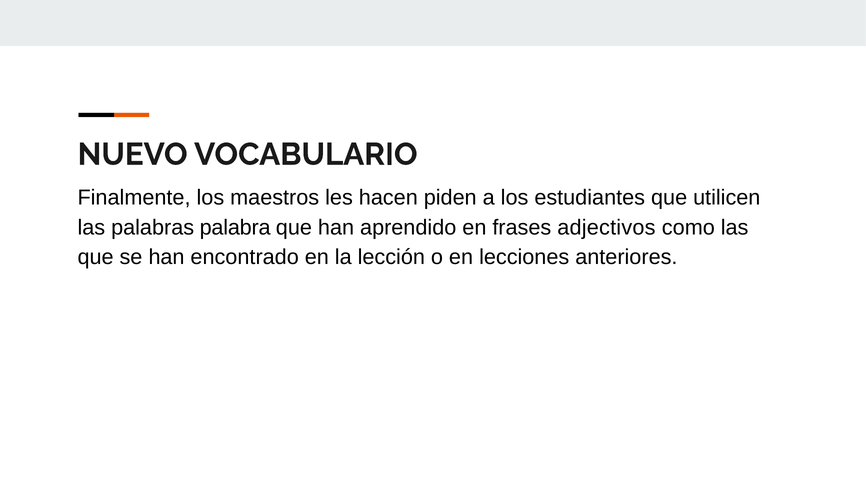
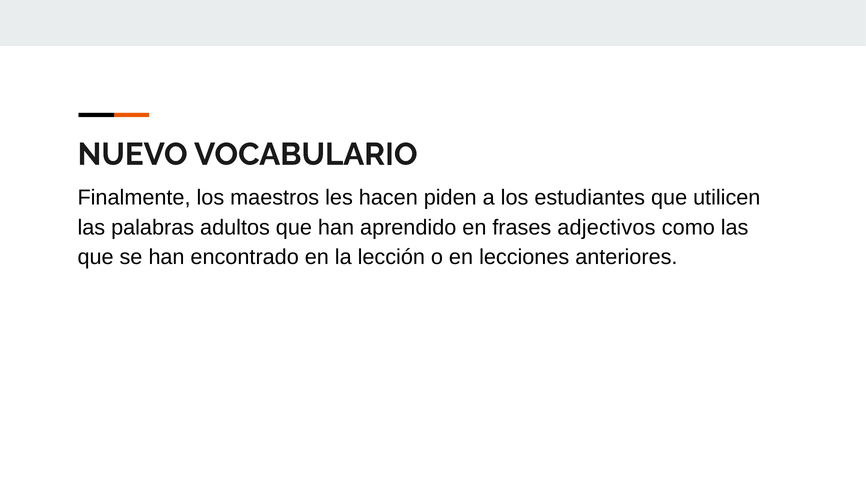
palabra: palabra -> adultos (235, 228)
